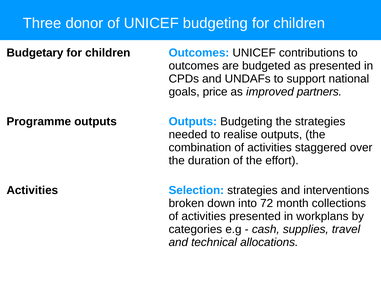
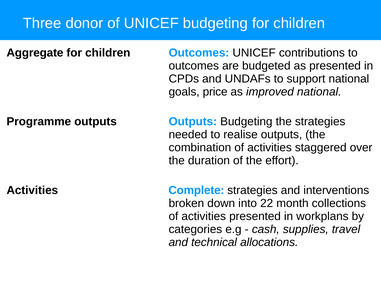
Budgetary: Budgetary -> Aggregate (35, 53)
improved partners: partners -> national (319, 92)
Selection: Selection -> Complete (196, 191)
72: 72 -> 22 (267, 204)
